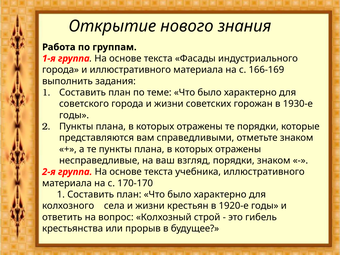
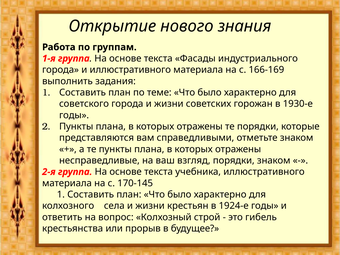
170-170: 170-170 -> 170-145 (135, 183)
1920-е: 1920-е -> 1924-е (234, 206)
